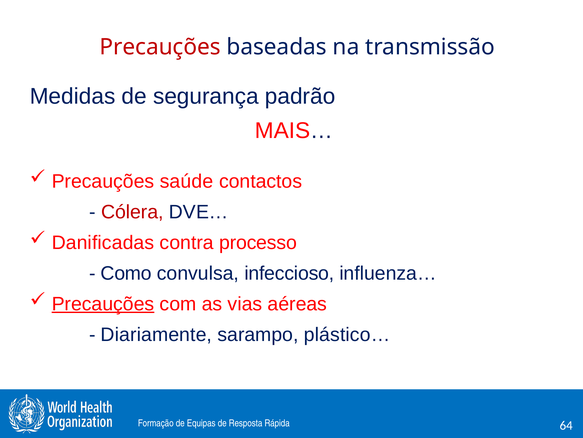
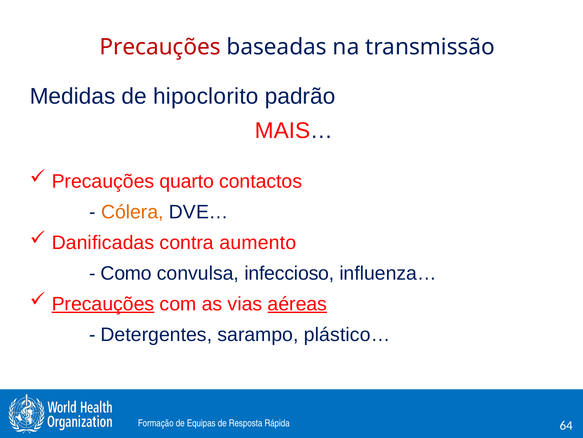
segurança: segurança -> hipoclorito (206, 96)
saúde: saúde -> quarto (187, 181)
Cólera colour: red -> orange (132, 212)
processo: processo -> aumento (258, 242)
aéreas underline: none -> present (297, 303)
Diariamente: Diariamente -> Detergentes (156, 334)
